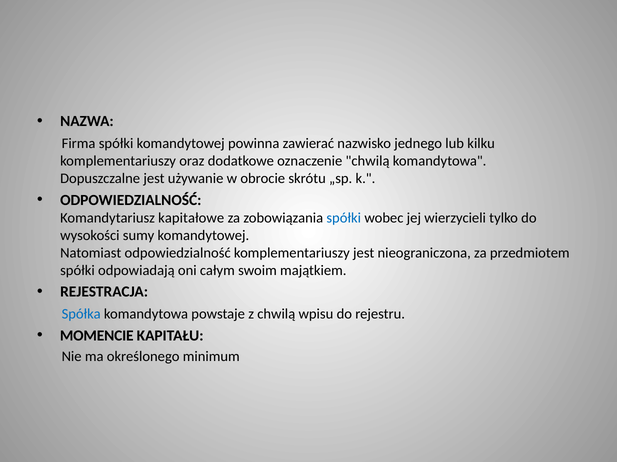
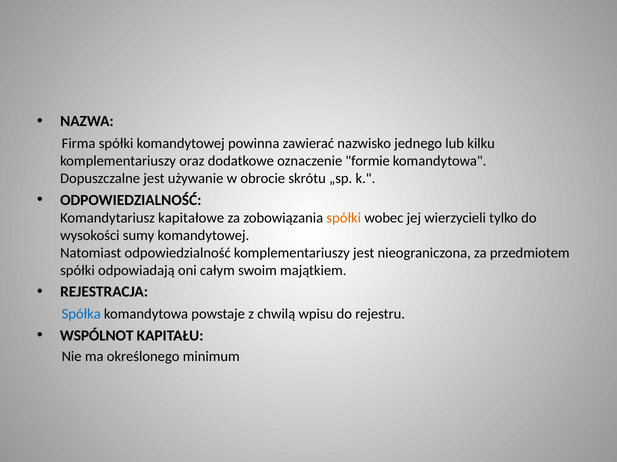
oznaczenie chwilą: chwilą -> formie (368, 161)
spółki colour: blue -> orange (344, 218)
MOMENCIE: MOMENCIE -> WSPÓLNOT (97, 336)
